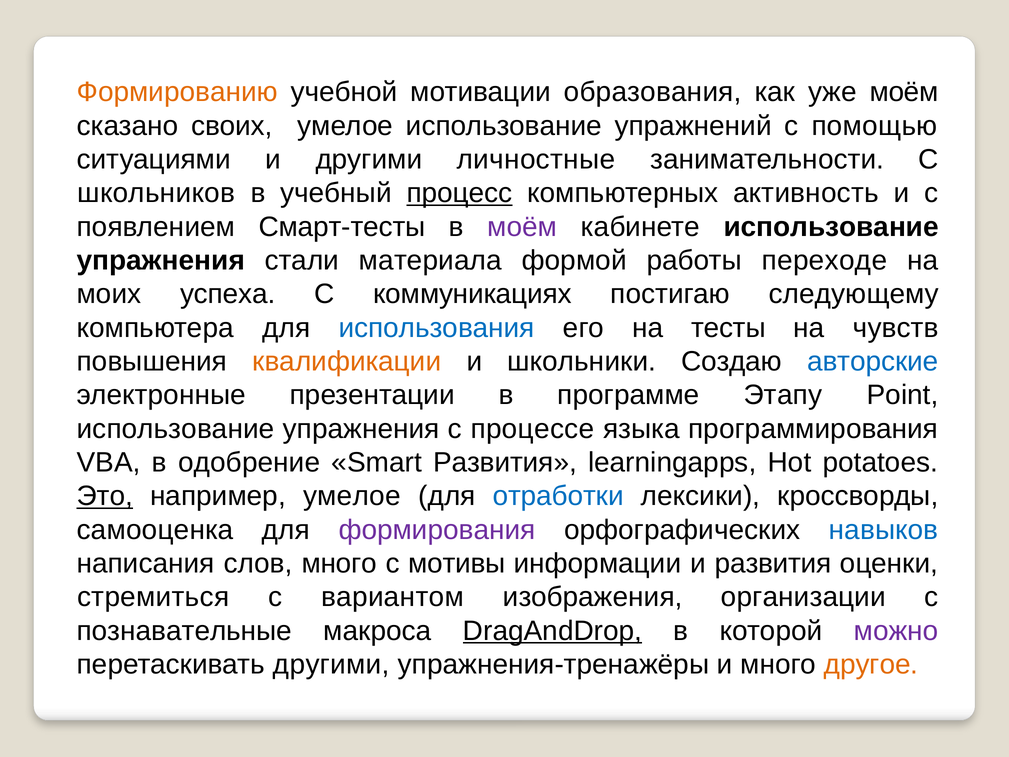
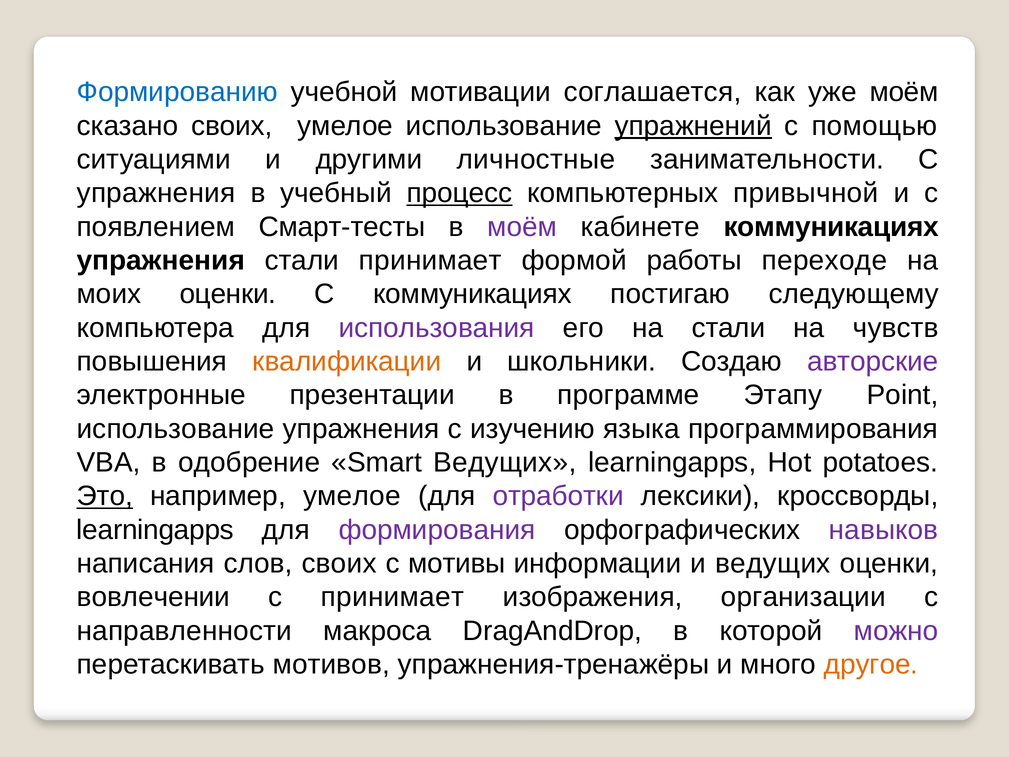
Формированию colour: orange -> blue (177, 92)
образования: образования -> соглашается (653, 92)
упражнений underline: none -> present (693, 126)
школьников: школьников -> упражнения (156, 193)
активность: активность -> привычной (806, 193)
кабинете использование: использование -> коммуникациях (831, 227)
стали материала: материала -> принимает (430, 260)
моих успеха: успеха -> оценки (228, 294)
использования colour: blue -> purple (437, 328)
на тесты: тесты -> стали (729, 328)
авторские colour: blue -> purple (873, 361)
процессе: процессе -> изучению (533, 429)
Smart Развития: Развития -> Ведущих (505, 462)
отработки colour: blue -> purple (558, 496)
самооценка: самооценка -> learningapps (155, 530)
навыков colour: blue -> purple (884, 530)
слов много: много -> своих (339, 563)
и развития: развития -> ведущих (773, 563)
стремиться: стремиться -> вовлечении (153, 597)
с вариантом: вариантом -> принимает (392, 597)
познавательные: познавательные -> направленности (184, 631)
DragAndDrop underline: present -> none (553, 631)
перетаскивать другими: другими -> мотивов (331, 664)
